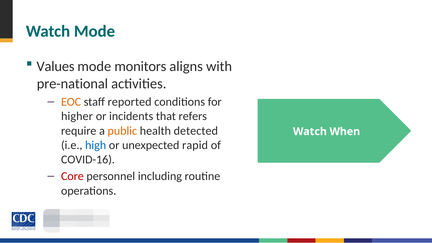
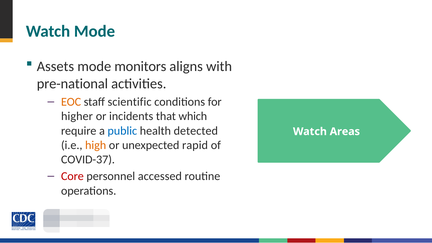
Values: Values -> Assets (55, 67)
reported: reported -> scientific (130, 102)
refers: refers -> which (193, 116)
public colour: orange -> blue (122, 131)
When: When -> Areas (345, 132)
high colour: blue -> orange (96, 145)
COVID-16: COVID-16 -> COVID-37 (88, 160)
including: including -> accessed (160, 176)
